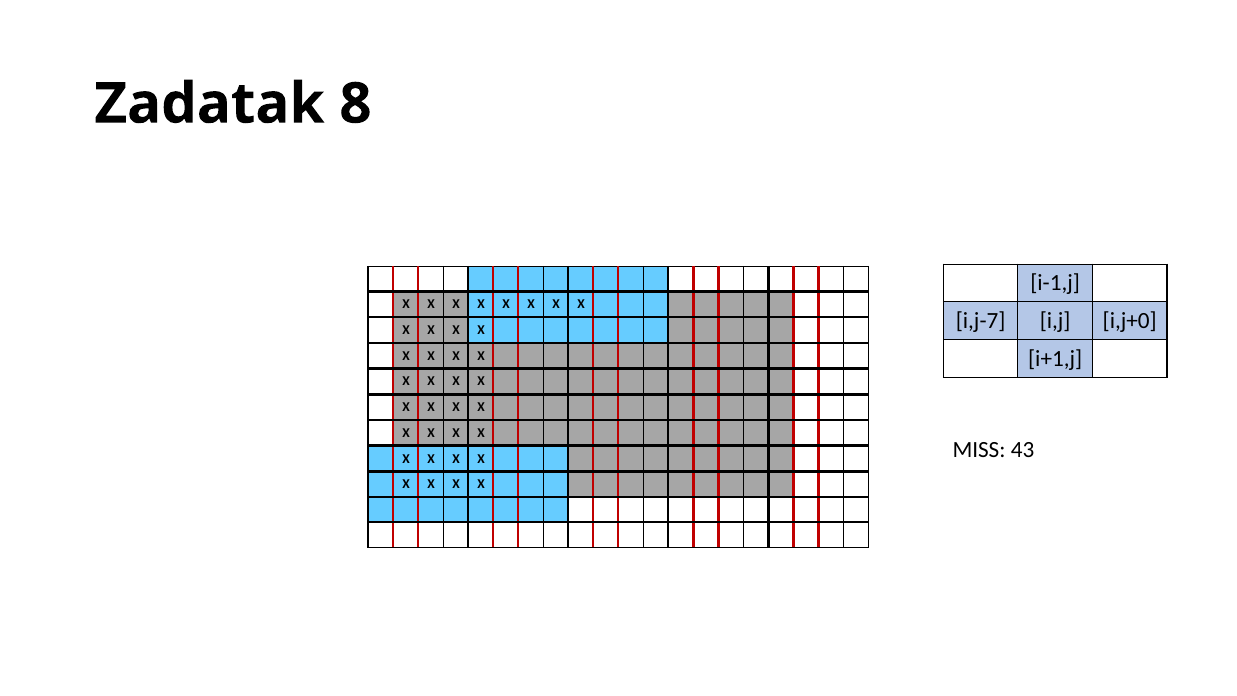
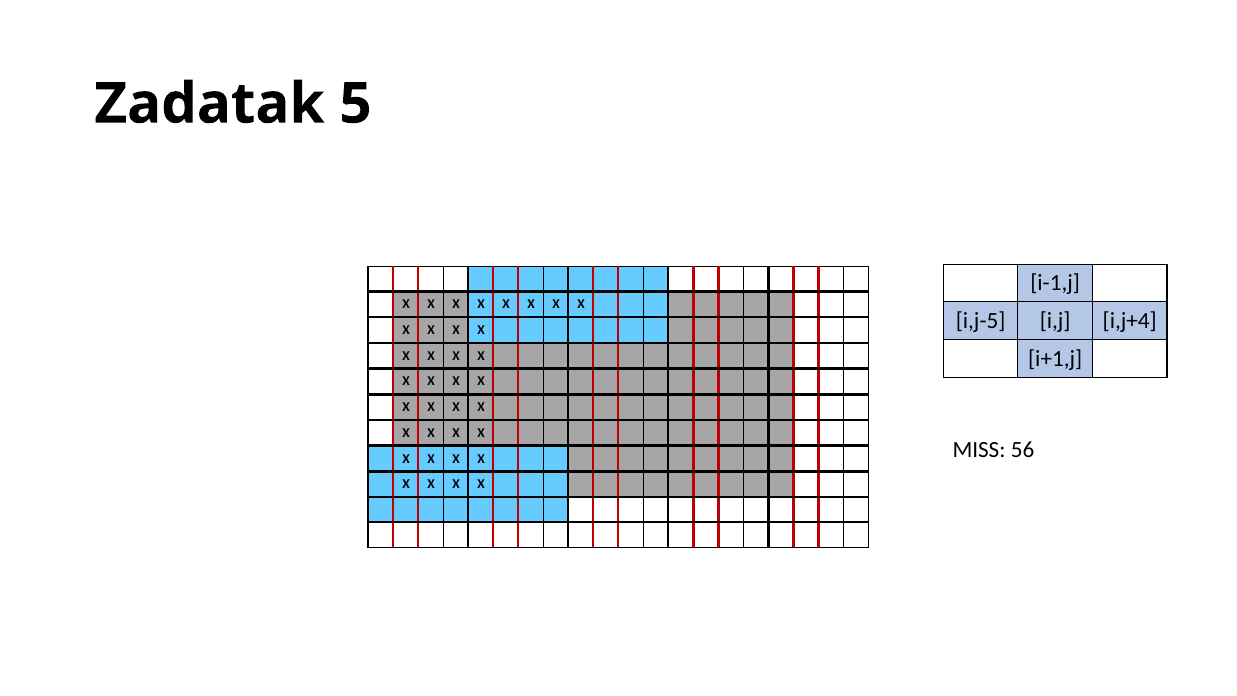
8: 8 -> 5 (355, 104)
i,j-7: i,j-7 -> i,j-5 (981, 321)
i,j+0: i,j+0 -> i,j+4 (1130, 321)
43: 43 -> 56 (1023, 450)
